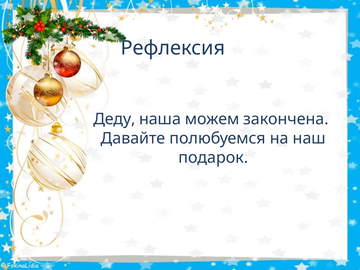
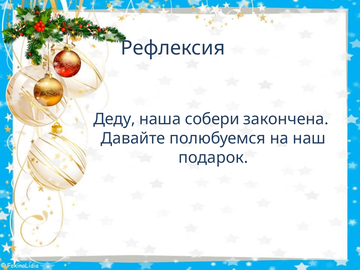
можем: можем -> собери (212, 119)
